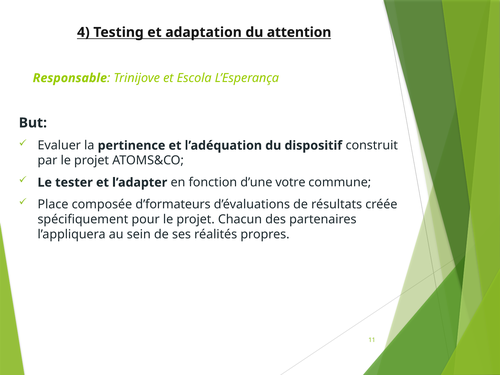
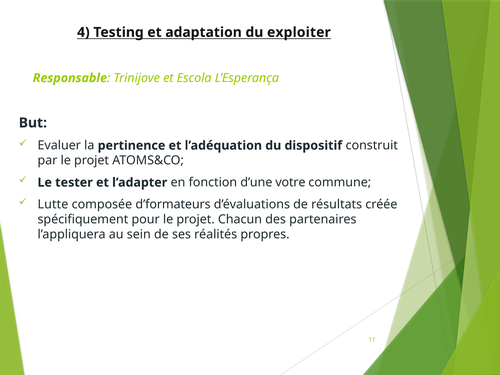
attention: attention -> exploiter (299, 32)
Place: Place -> Lutte (53, 204)
